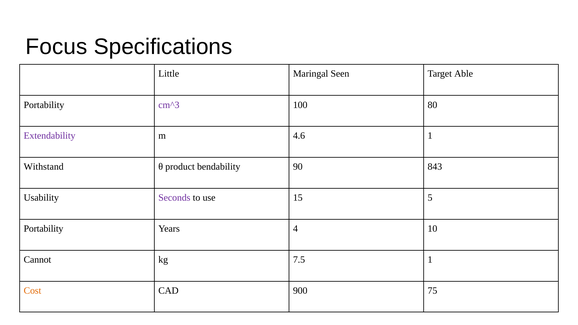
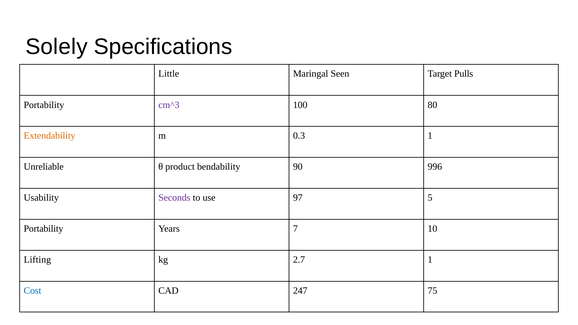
Focus: Focus -> Solely (57, 47)
Able: Able -> Pulls (464, 74)
Extendability colour: purple -> orange (50, 136)
4.6: 4.6 -> 0.3 (299, 136)
Withstand: Withstand -> Unreliable (44, 167)
843: 843 -> 996 (435, 167)
15: 15 -> 97 (298, 198)
4: 4 -> 7 (295, 229)
Cannot: Cannot -> Lifting (37, 260)
7.5: 7.5 -> 2.7 (299, 260)
Cost colour: orange -> blue (33, 291)
900: 900 -> 247 (300, 291)
